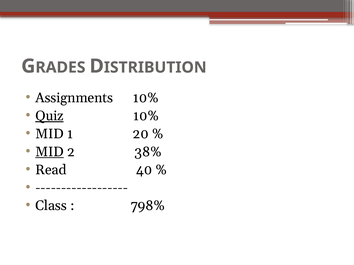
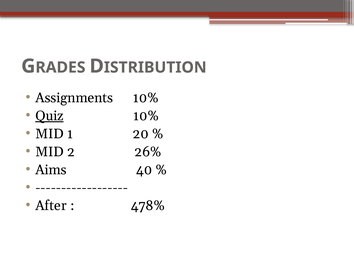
MID underline: present -> none (50, 152)
38%: 38% -> 26% (148, 152)
Read: Read -> Aims (51, 170)
Class: Class -> After (51, 206)
798%: 798% -> 478% (148, 206)
